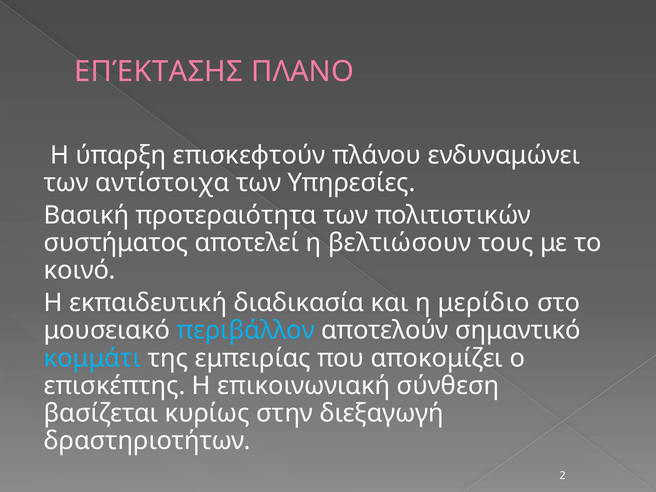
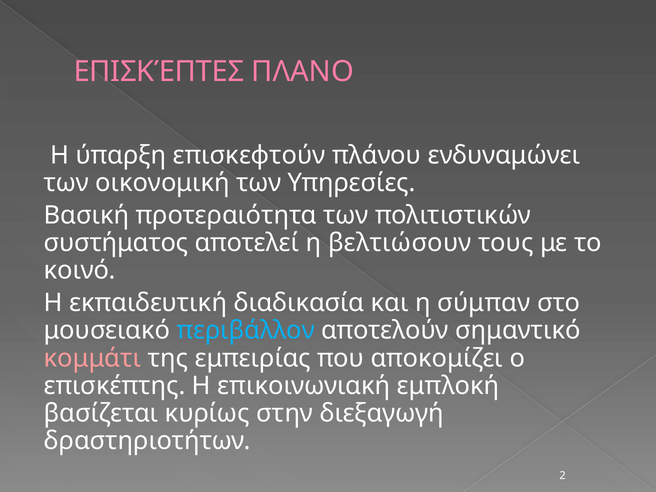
ΕΠΈΚΤΑΣΗΣ: ΕΠΈΚΤΑΣΗΣ -> ΕΠΙΣΚΈΠΤΕΣ (159, 71)
αντίστοιχα: αντίστοιχα -> οικονομική (163, 183)
μερίδιο: μερίδιο -> σύμπαν (484, 303)
κομμάτι colour: light blue -> pink (92, 358)
σύνθεση: σύνθεση -> εμπλοκή (448, 386)
